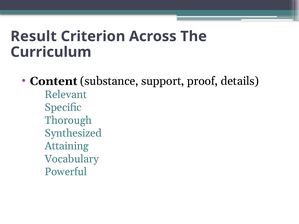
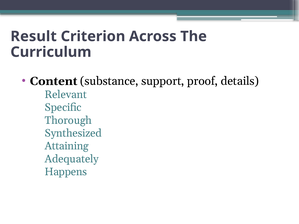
Vocabulary: Vocabulary -> Adequately (72, 159)
Powerful: Powerful -> Happens (66, 172)
